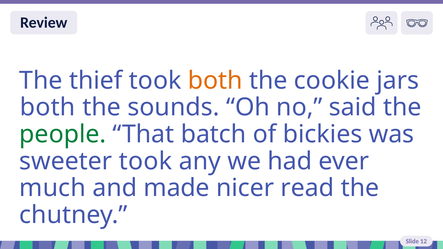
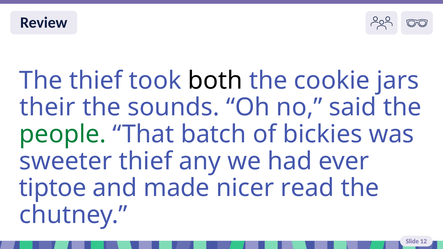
both colour: orange -> black (215, 81)
both: both -> their (48, 107)
sweeter took: took -> thief (146, 161)
much: much -> tiptoe (53, 188)
